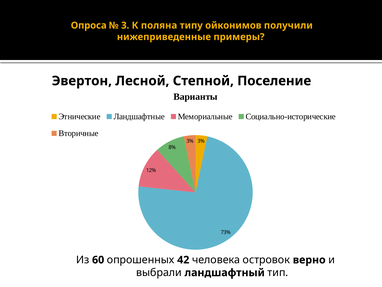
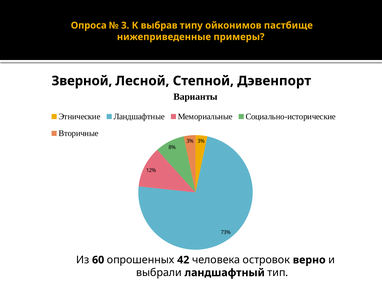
поляна: поляна -> выбрав (159, 25)
получили: получили -> пастбище (288, 25)
Эвертон: Эвертон -> Зверной (82, 81)
Поселение: Поселение -> Дэвенпорт (274, 81)
